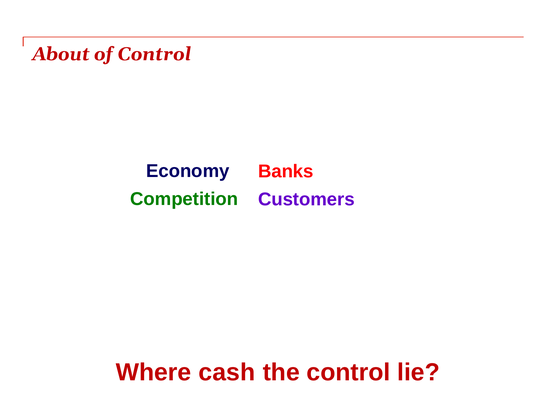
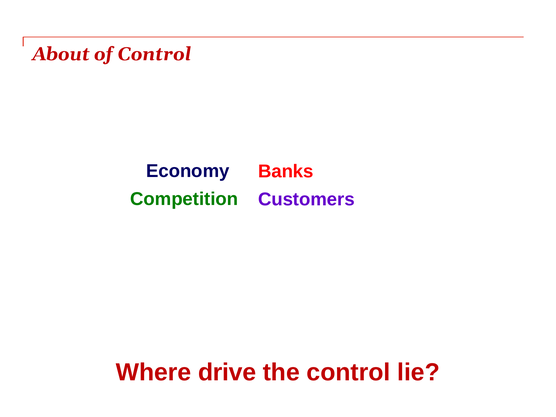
cash: cash -> drive (227, 372)
